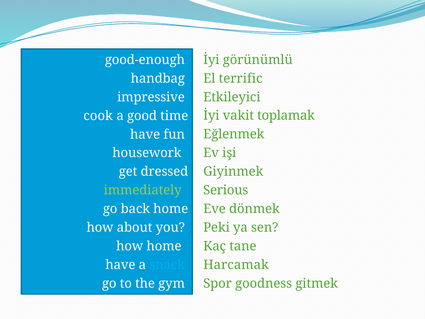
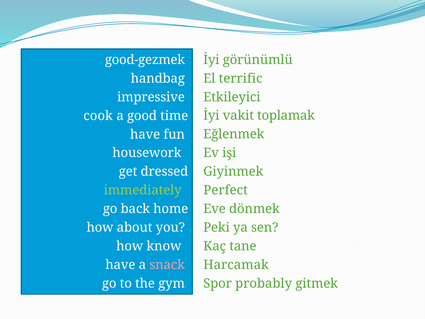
good-enough: good-enough -> good-gezmek (145, 60)
Serious: Serious -> Perfect (226, 190)
how home: home -> know (164, 246)
snack colour: light blue -> pink (167, 265)
goodness: goodness -> probably (264, 283)
